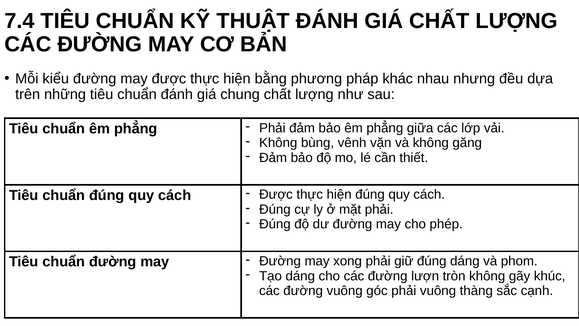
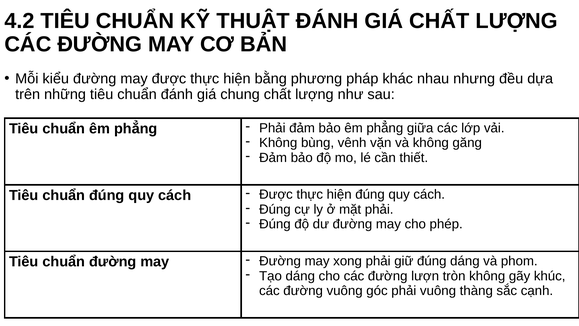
7.4: 7.4 -> 4.2 (19, 21)
